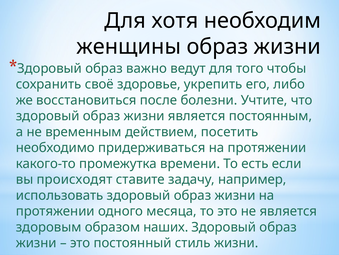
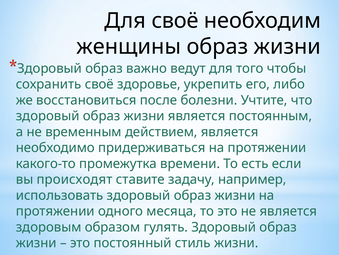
Для хотя: хотя -> своё (175, 21)
действием посетить: посетить -> является (230, 132)
наших: наших -> гулять (166, 227)
